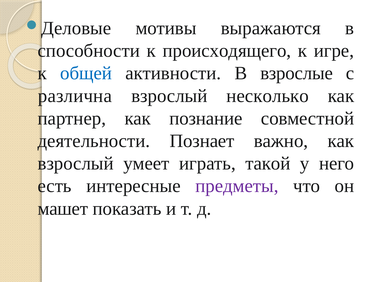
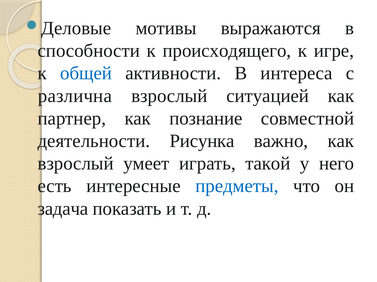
взрослые: взрослые -> интереса (296, 73)
несколько: несколько -> ситуацией (268, 96)
Познает: Познает -> Рисунка (202, 141)
предметы colour: purple -> blue (237, 187)
машет: машет -> задача (63, 209)
